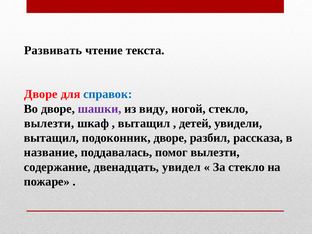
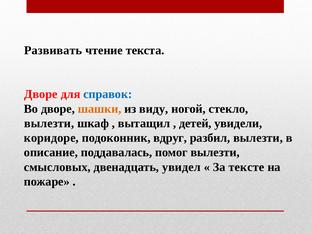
шашки colour: purple -> orange (100, 109)
вытащил: вытащил -> коридоре (51, 138)
подоконник дворе: дворе -> вдруг (170, 138)
разбил рассказа: рассказа -> вылезти (258, 138)
название: название -> описание (51, 152)
содержание: содержание -> смысловых (57, 167)
За стекло: стекло -> тексте (246, 167)
